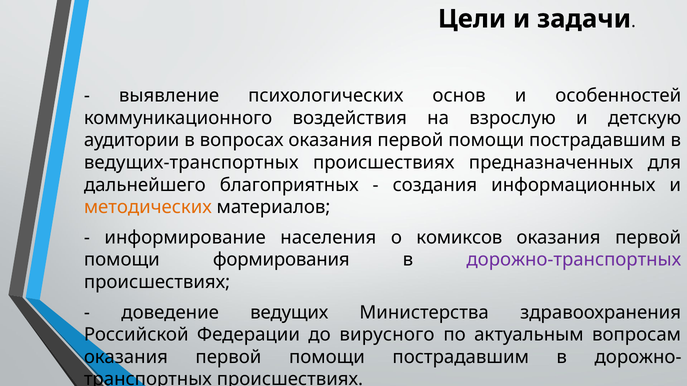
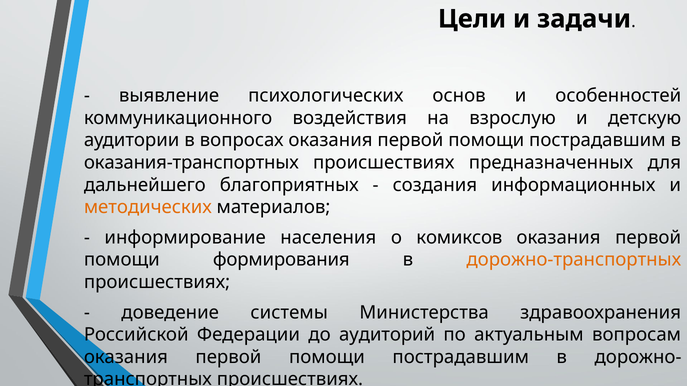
ведущих-транспортных: ведущих-транспортных -> оказания-транспортных (191, 163)
дорожно-транспортных colour: purple -> orange (574, 260)
ведущих: ведущих -> системы (289, 313)
вирусного: вирусного -> аудиторий (387, 335)
